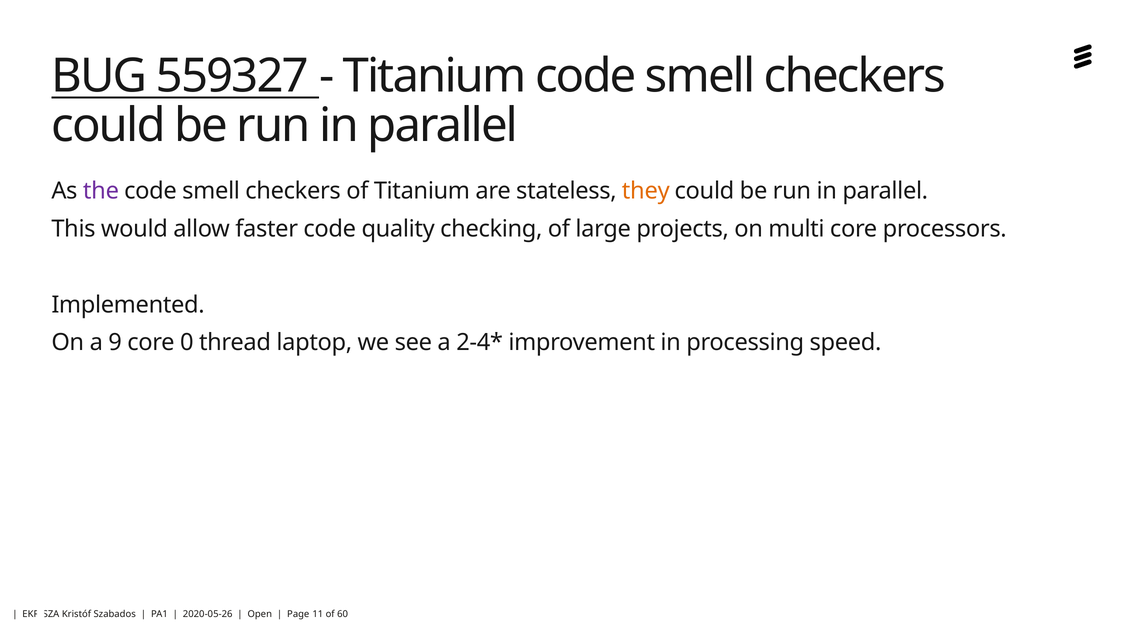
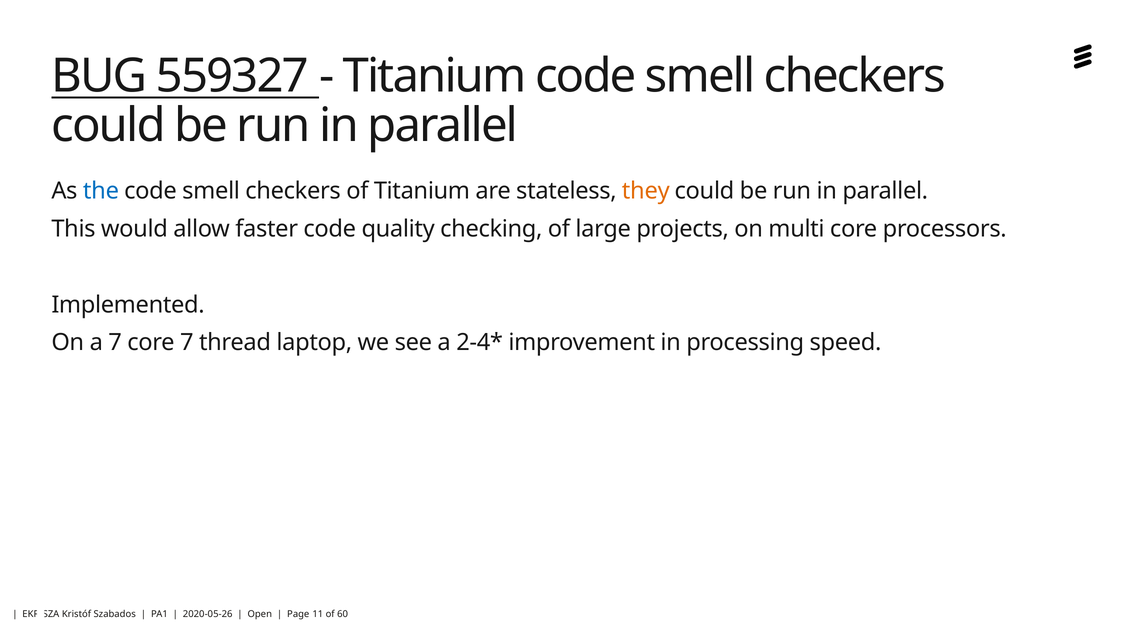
the colour: purple -> blue (101, 191)
a 9: 9 -> 7 (115, 343)
core 0: 0 -> 7 (187, 343)
